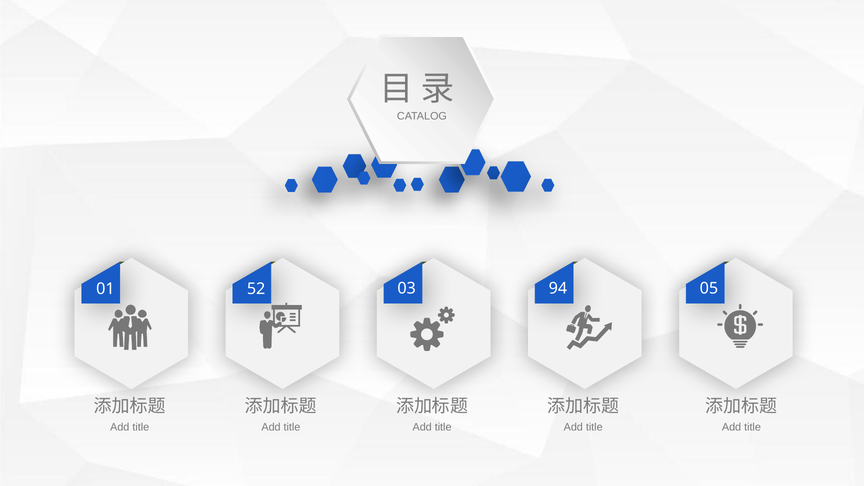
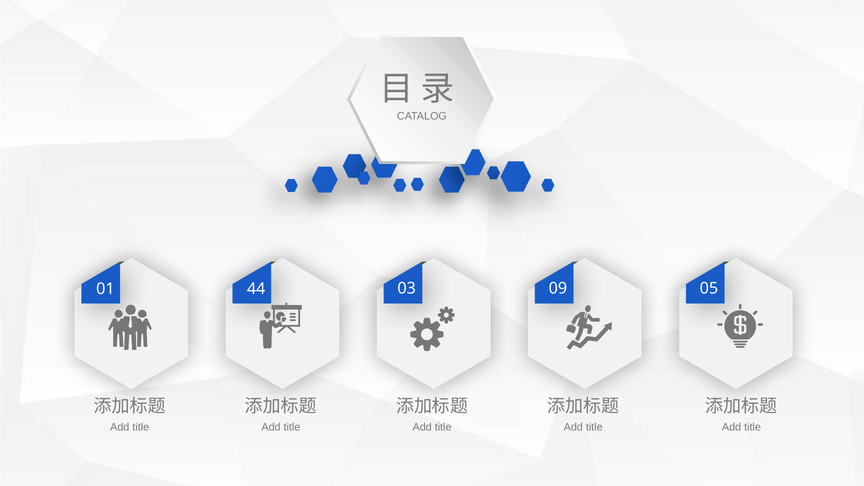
52: 52 -> 44 (256, 289)
94: 94 -> 09 (558, 289)
